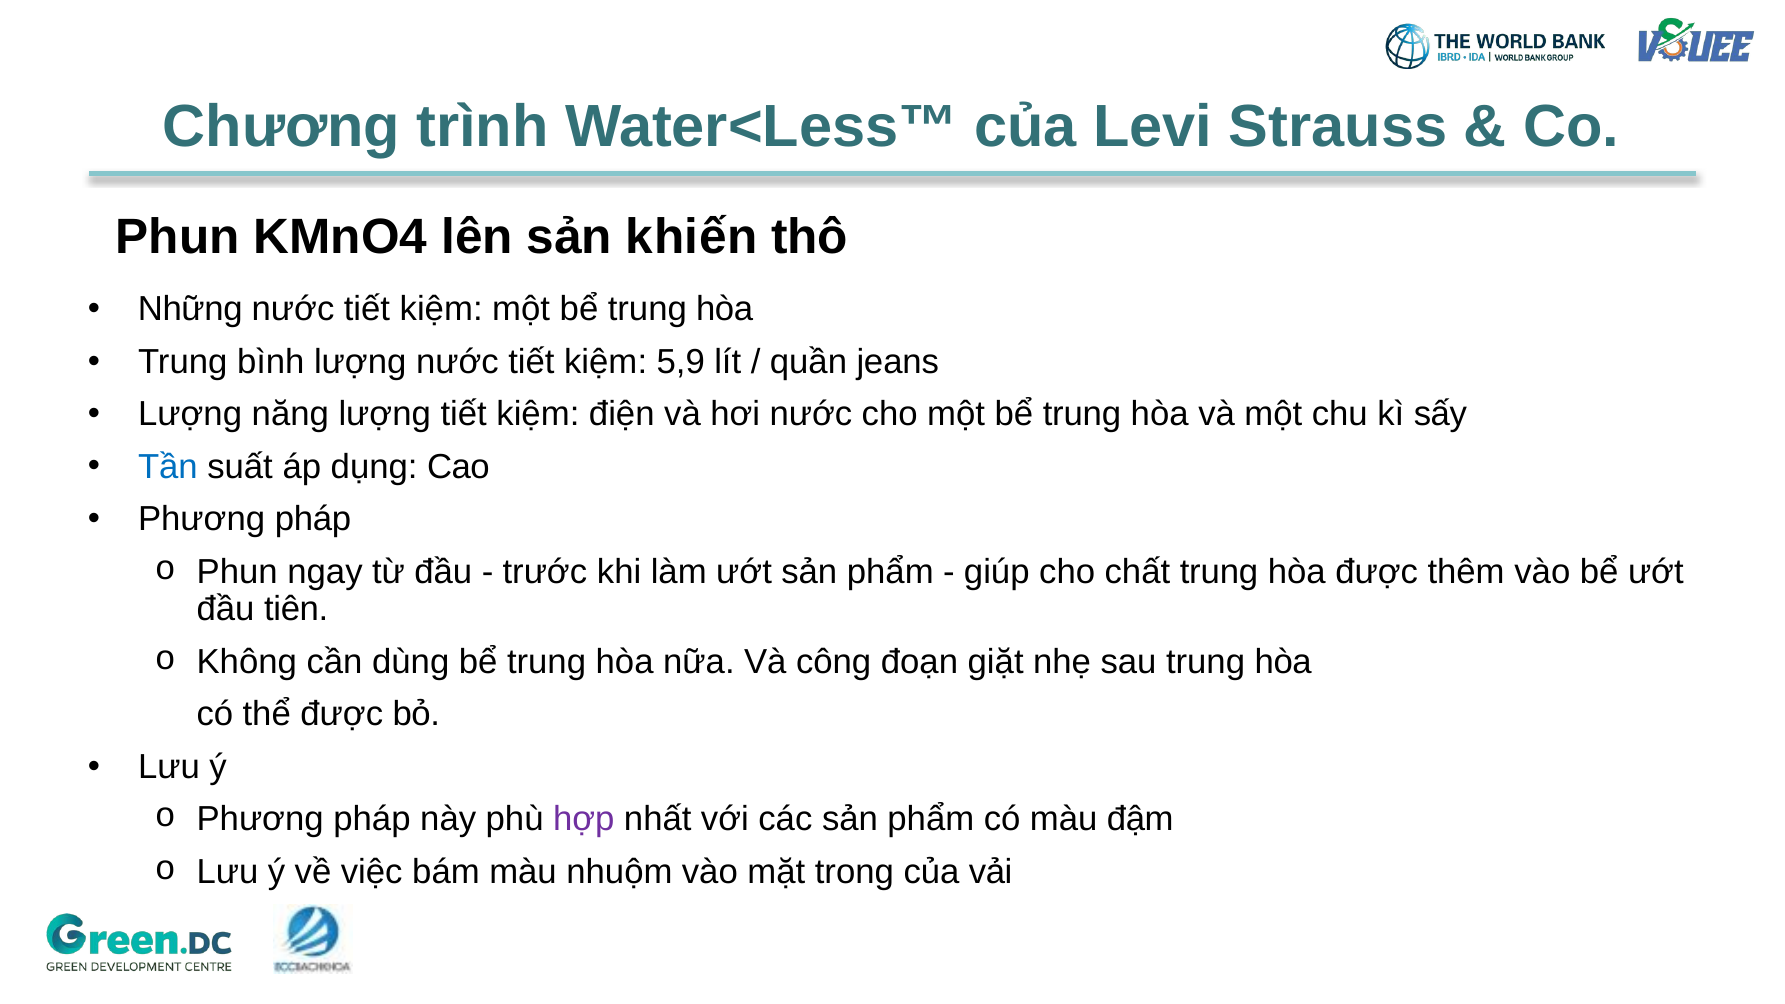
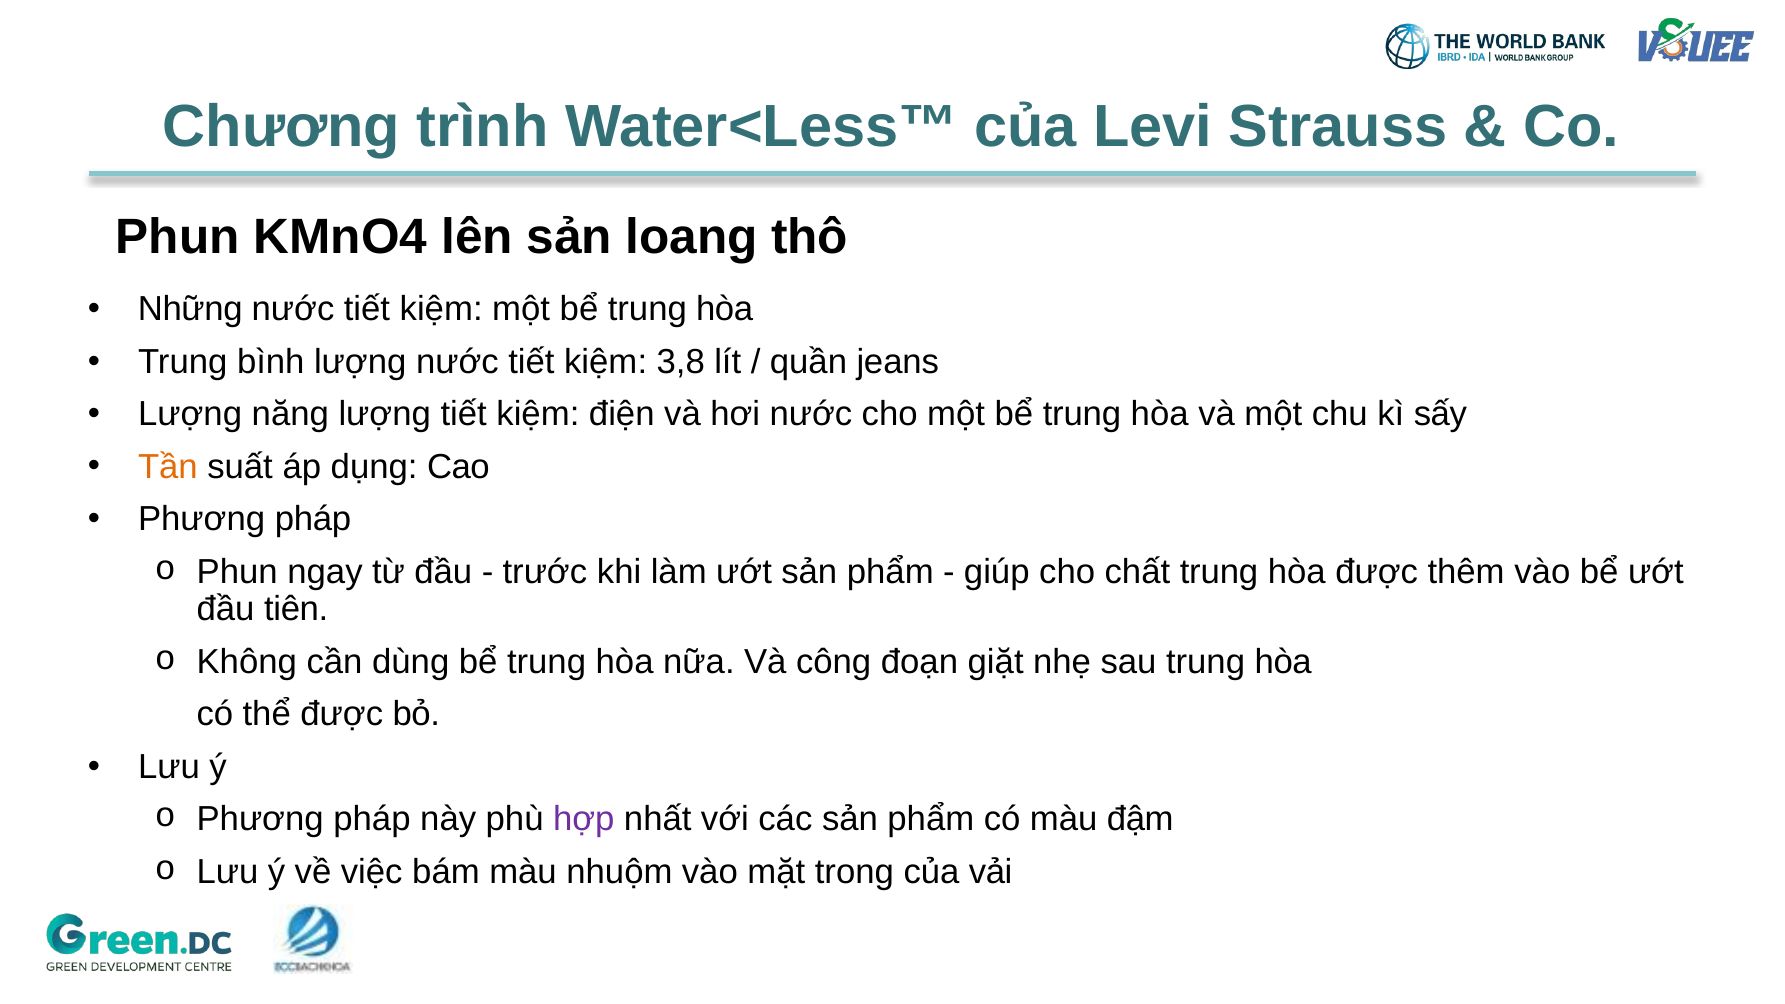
khiến: khiến -> loang (692, 237)
5,9: 5,9 -> 3,8 (681, 362)
Tần colour: blue -> orange (168, 467)
